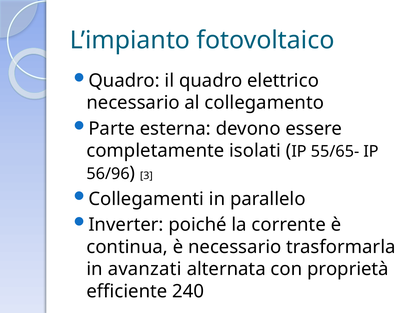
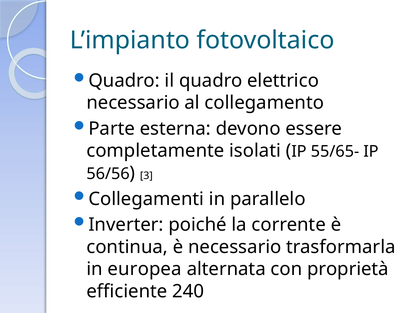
56/96: 56/96 -> 56/56 (108, 174)
avanzati: avanzati -> europea (145, 270)
